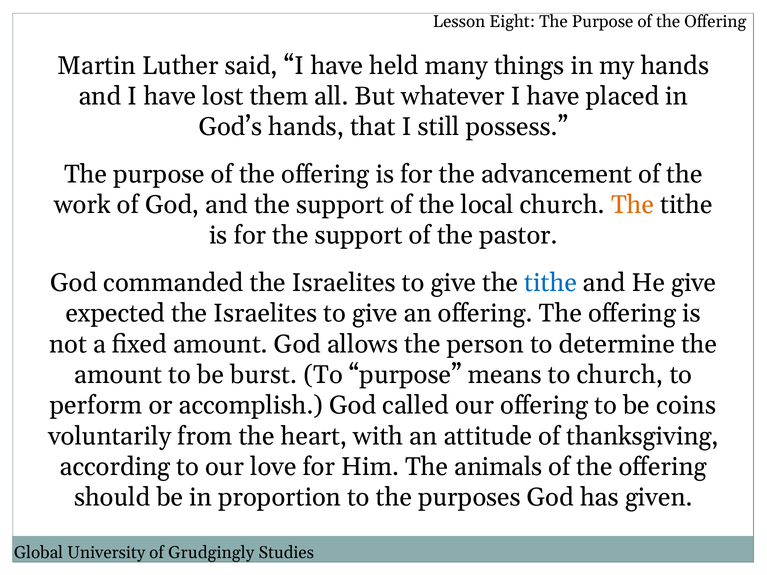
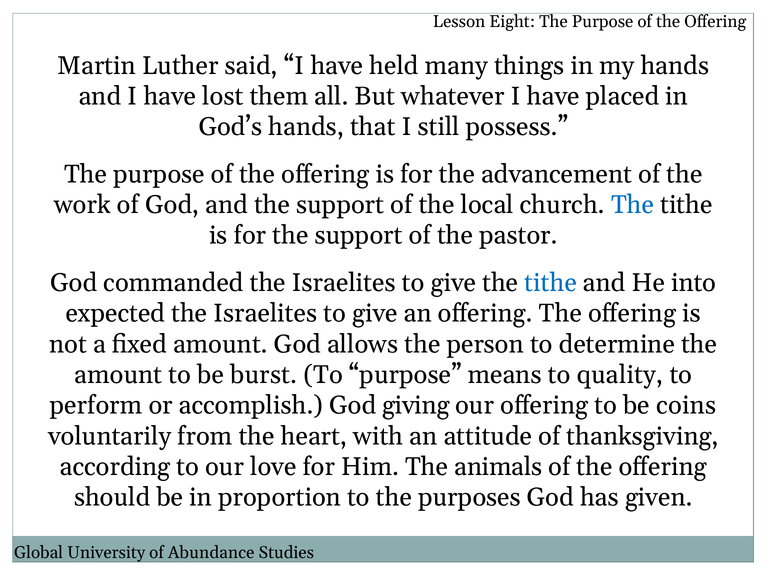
The colour: orange -> blue (633, 205)
He give: give -> into (694, 283)
to church: church -> quality (620, 375)
called: called -> giving (416, 406)
Grudgingly: Grudgingly -> Abundance (211, 553)
